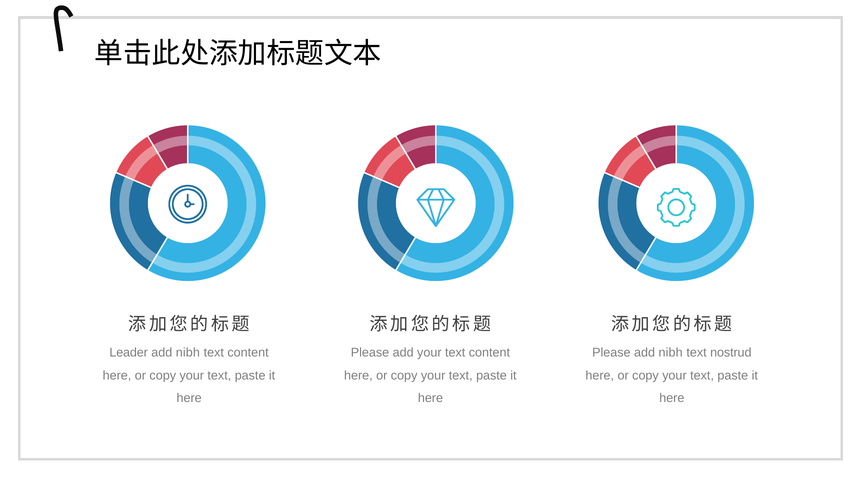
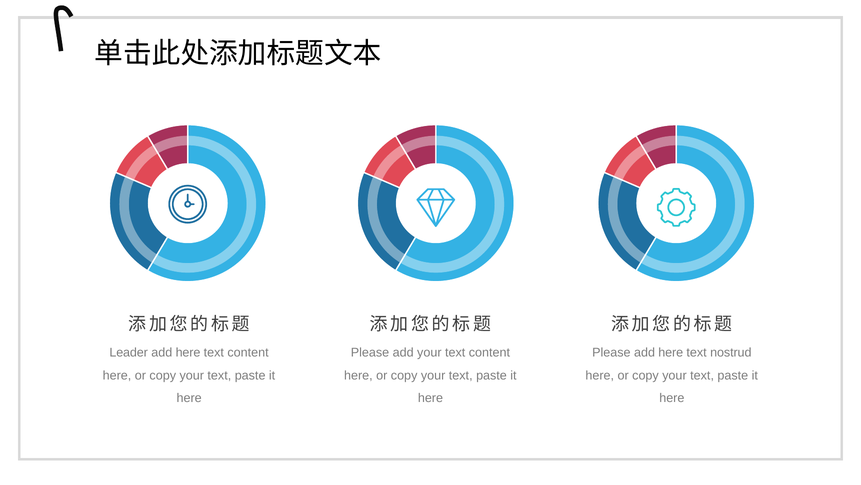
nibh: nibh -> here (188, 352)
Please add nibh: nibh -> here (671, 352)
